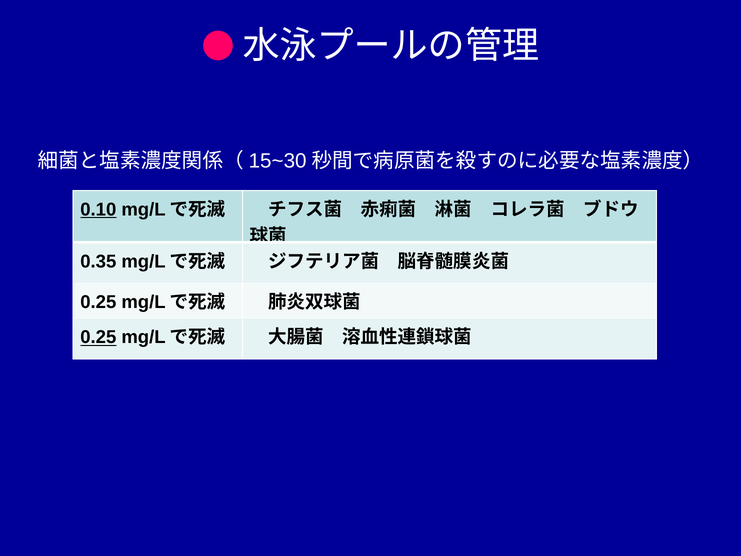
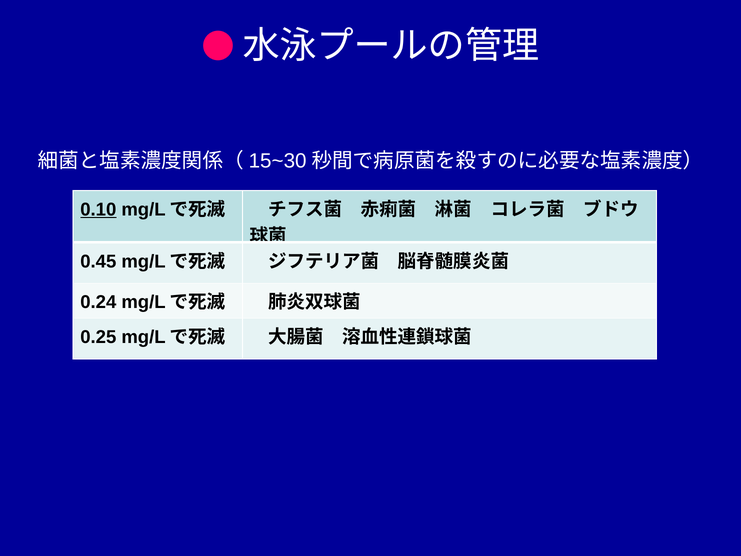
0.35: 0.35 -> 0.45 (98, 261)
0.25: 0.25 -> 0.24 (98, 302)
0.25 underline: present -> none (98, 337)
